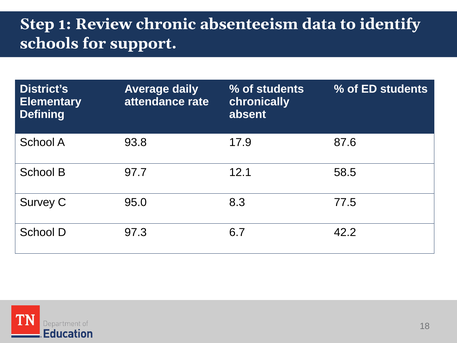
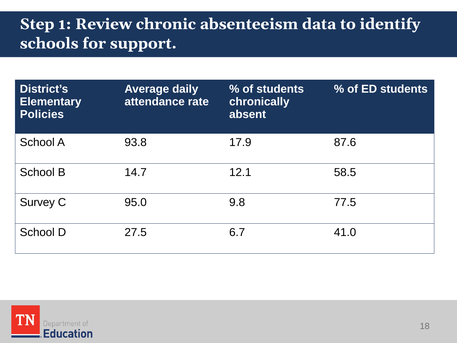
Defining: Defining -> Policies (42, 114)
97.7: 97.7 -> 14.7 (136, 172)
8.3: 8.3 -> 9.8 (237, 202)
97.3: 97.3 -> 27.5 (136, 232)
42.2: 42.2 -> 41.0 (345, 232)
